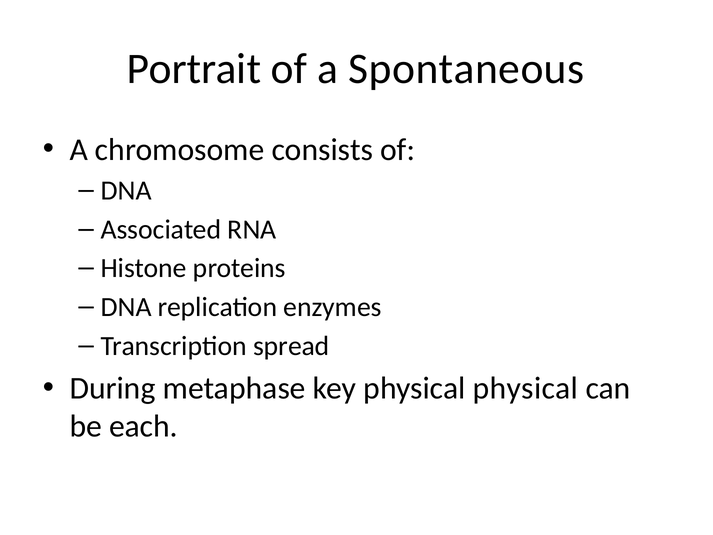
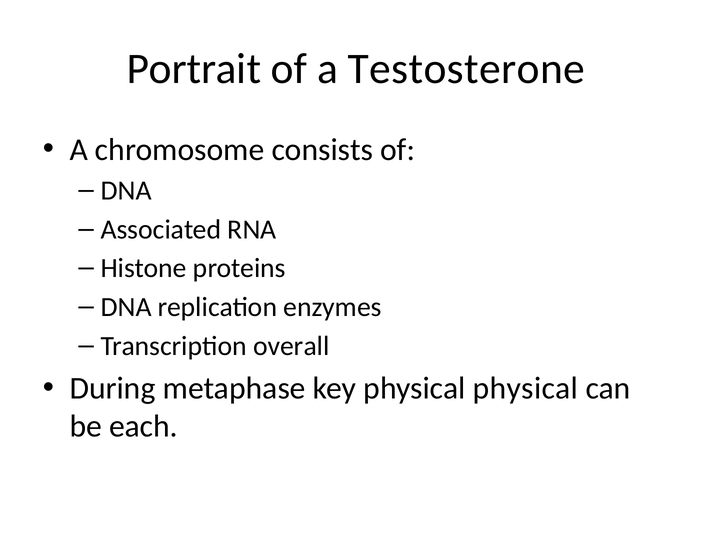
Spontaneous: Spontaneous -> Testosterone (466, 69)
spread: spread -> overall (291, 346)
